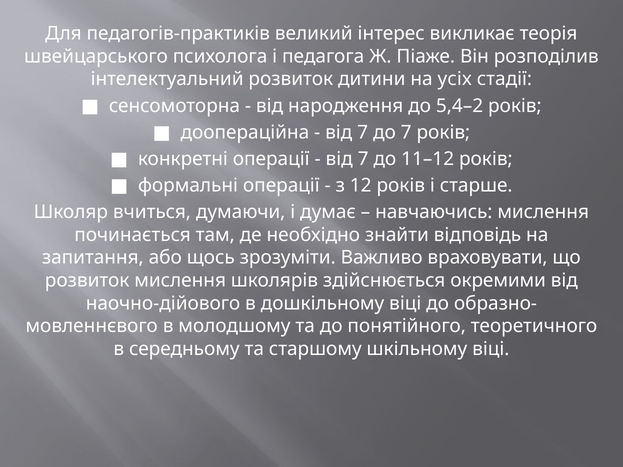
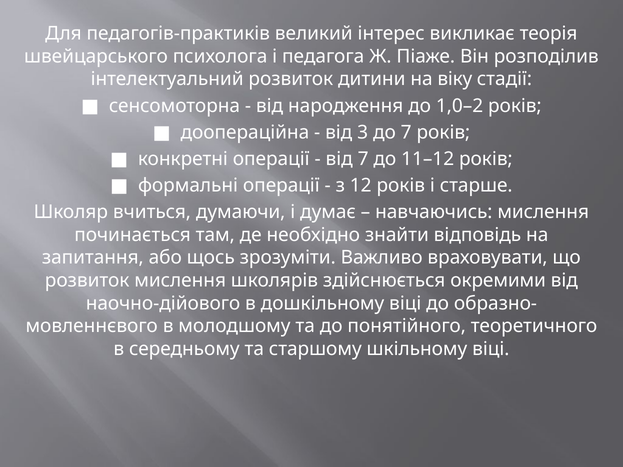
усіх: усіх -> віку (455, 79)
5,4–2: 5,4–2 -> 1,0–2 (460, 106)
7: 7 -> 3 (363, 132)
